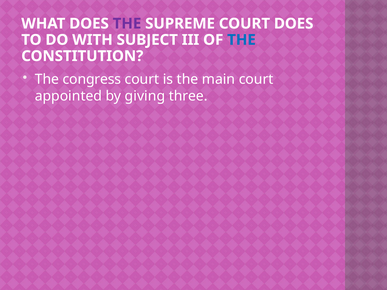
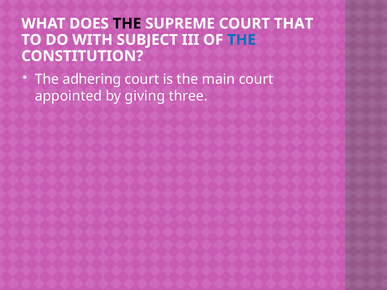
THE colour: purple -> black (127, 24)
COURT DOES: DOES -> THAT (294, 24)
congress: congress -> adhering (92, 79)
